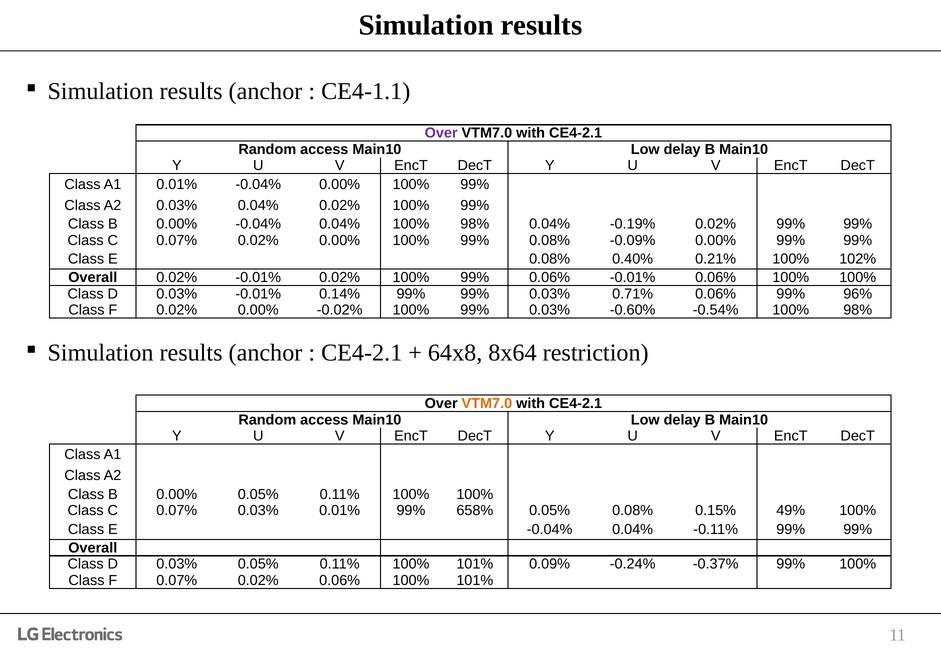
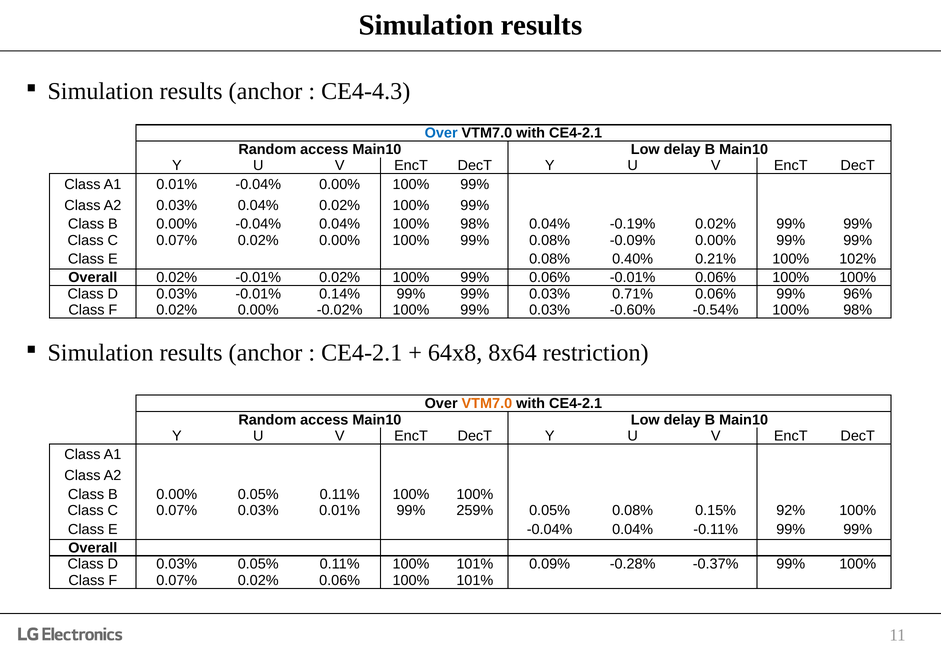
CE4-1.1: CE4-1.1 -> CE4-4.3 (366, 91)
Over colour: purple -> blue (441, 133)
658%: 658% -> 259% (475, 510)
49%: 49% -> 92% (791, 510)
-0.24%: -0.24% -> -0.28% (633, 564)
